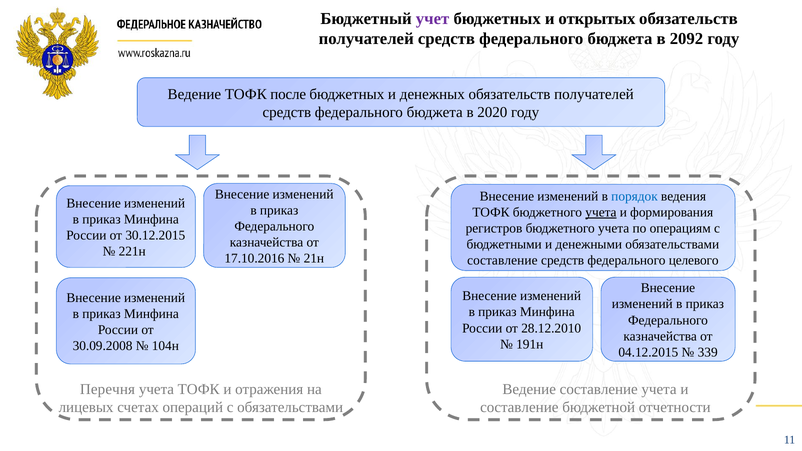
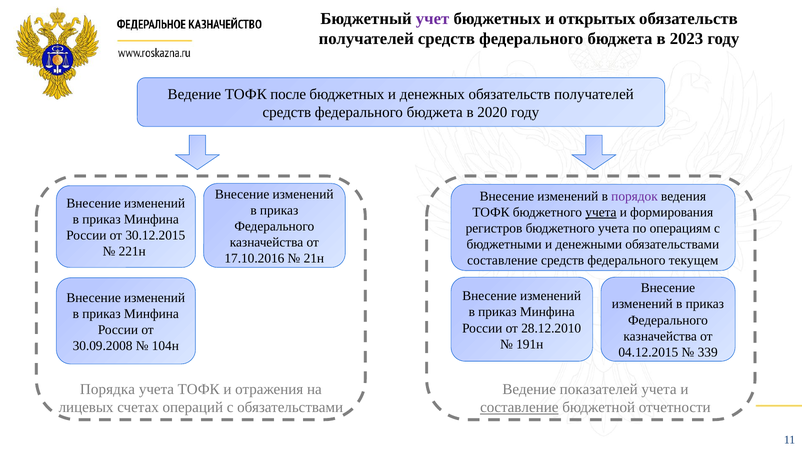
2092: 2092 -> 2023 (686, 39)
порядок colour: blue -> purple (634, 196)
целевого: целевого -> текущем (694, 261)
Перечня: Перечня -> Порядка (107, 390)
Ведение составление: составление -> показателей (599, 390)
составление underline: none -> present (519, 408)
